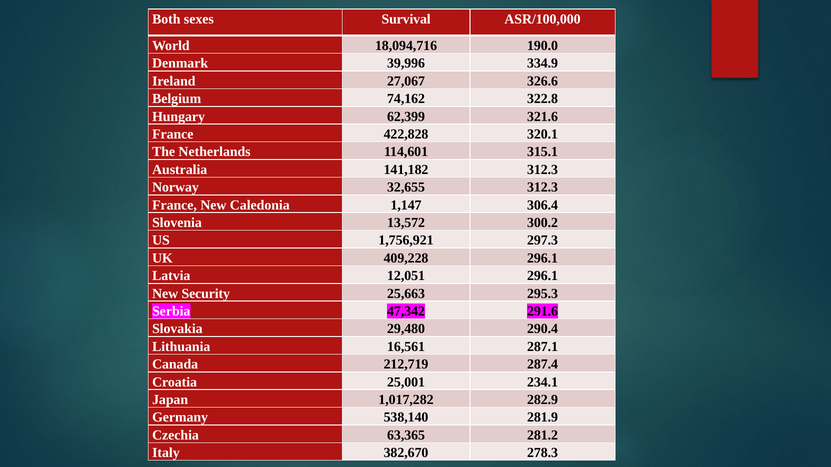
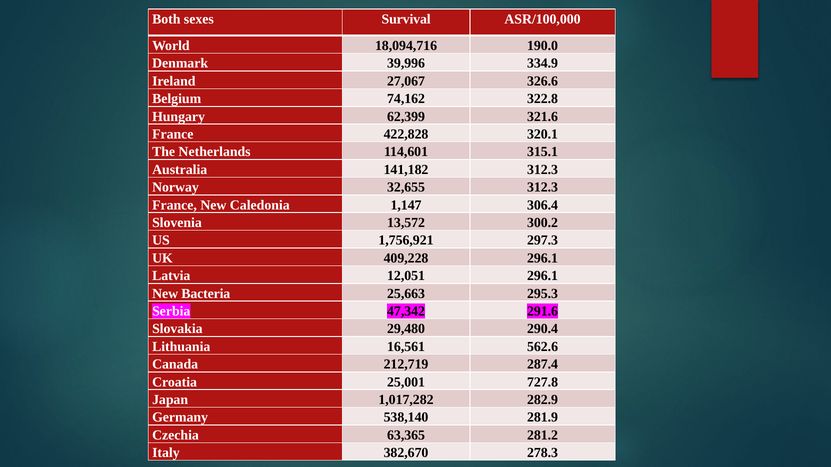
Security: Security -> Bacteria (206, 294)
287.1: 287.1 -> 562.6 (543, 347)
234.1: 234.1 -> 727.8 (543, 382)
